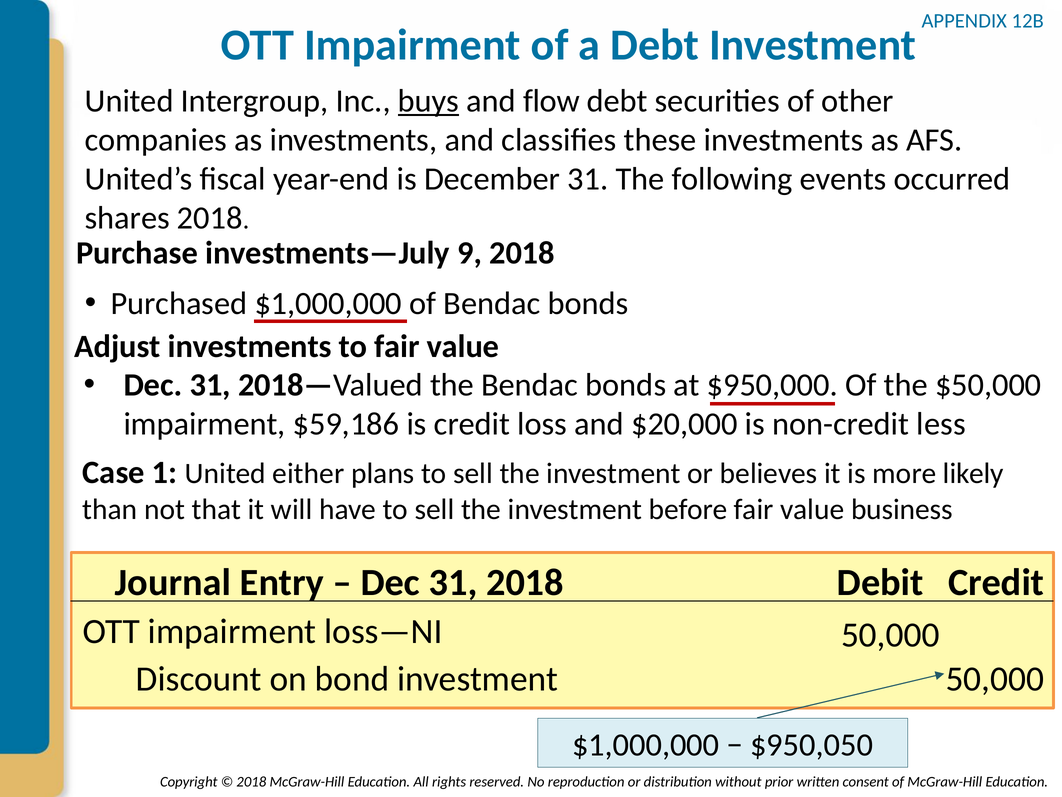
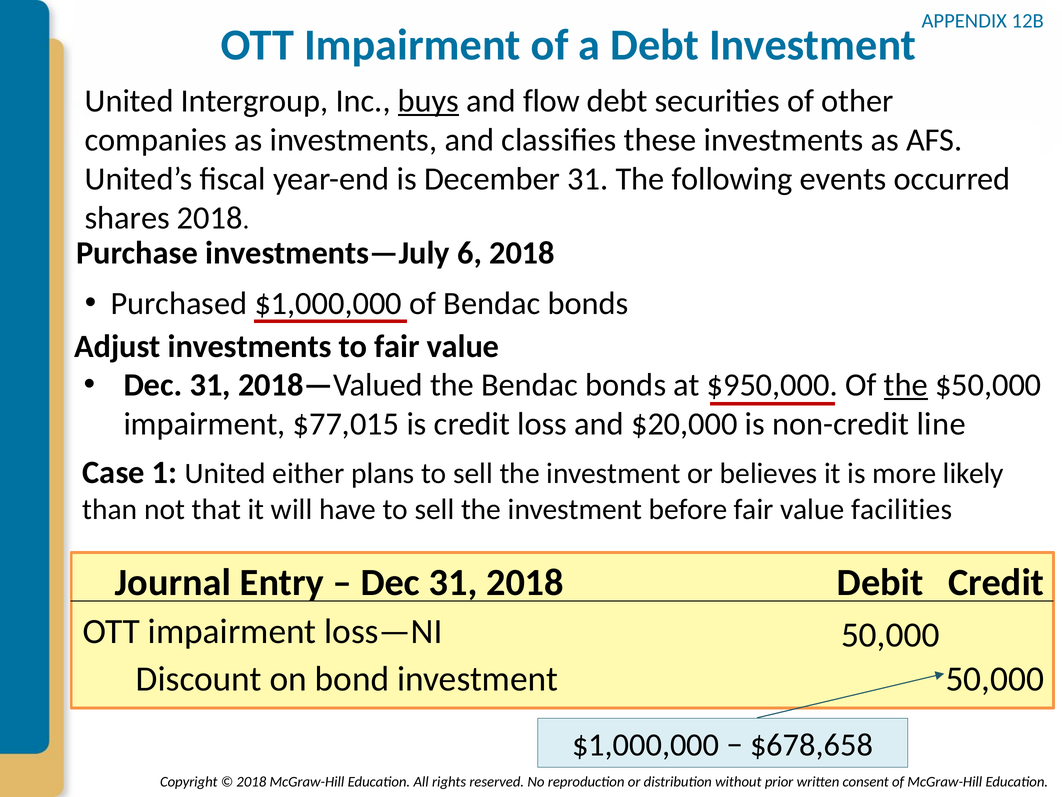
9: 9 -> 6 (469, 253)
the underline: none -> present (906, 385)
$59,186: $59,186 -> $77,015 (346, 424)
less: less -> line (941, 424)
business: business -> facilities (902, 509)
$950,050: $950,050 -> $678,658 (811, 745)
